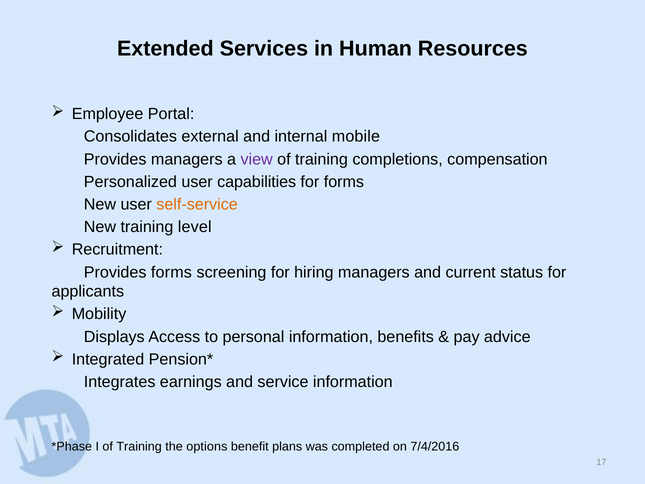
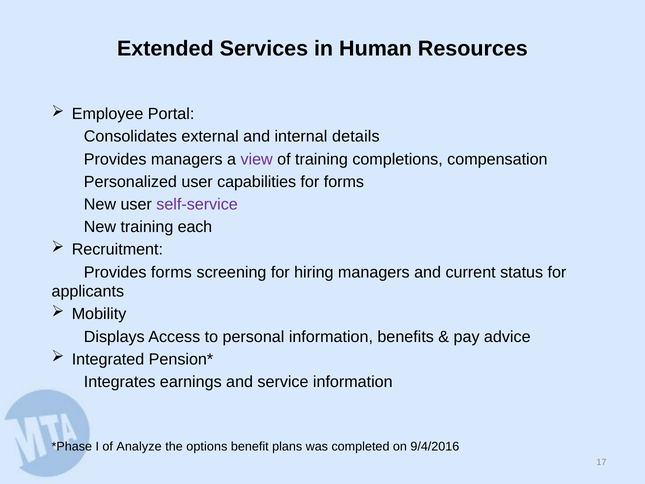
mobile: mobile -> details (356, 137)
self-service colour: orange -> purple (197, 204)
level: level -> each (195, 227)
I of Training: Training -> Analyze (139, 446)
7/4/2016: 7/4/2016 -> 9/4/2016 (435, 446)
